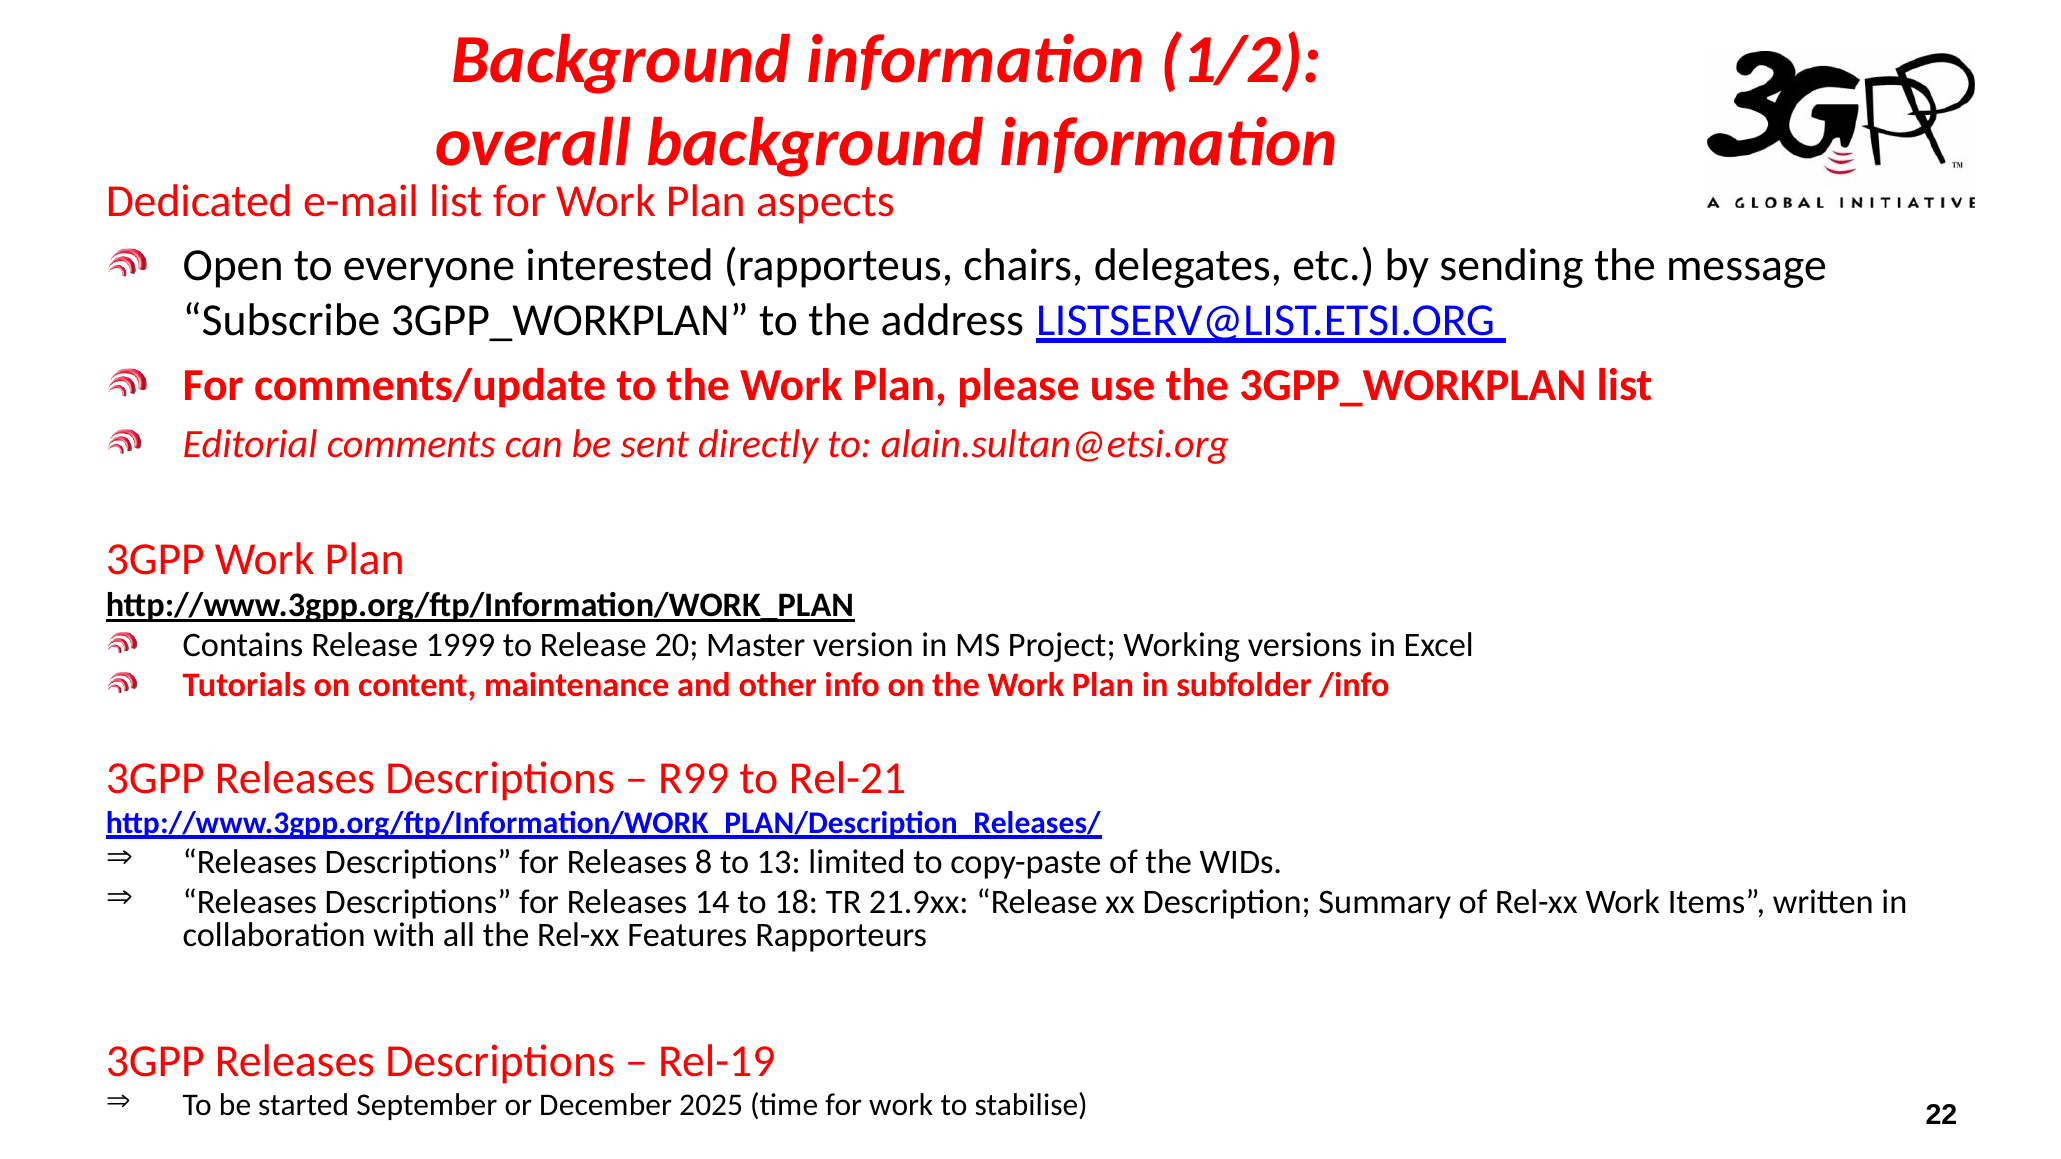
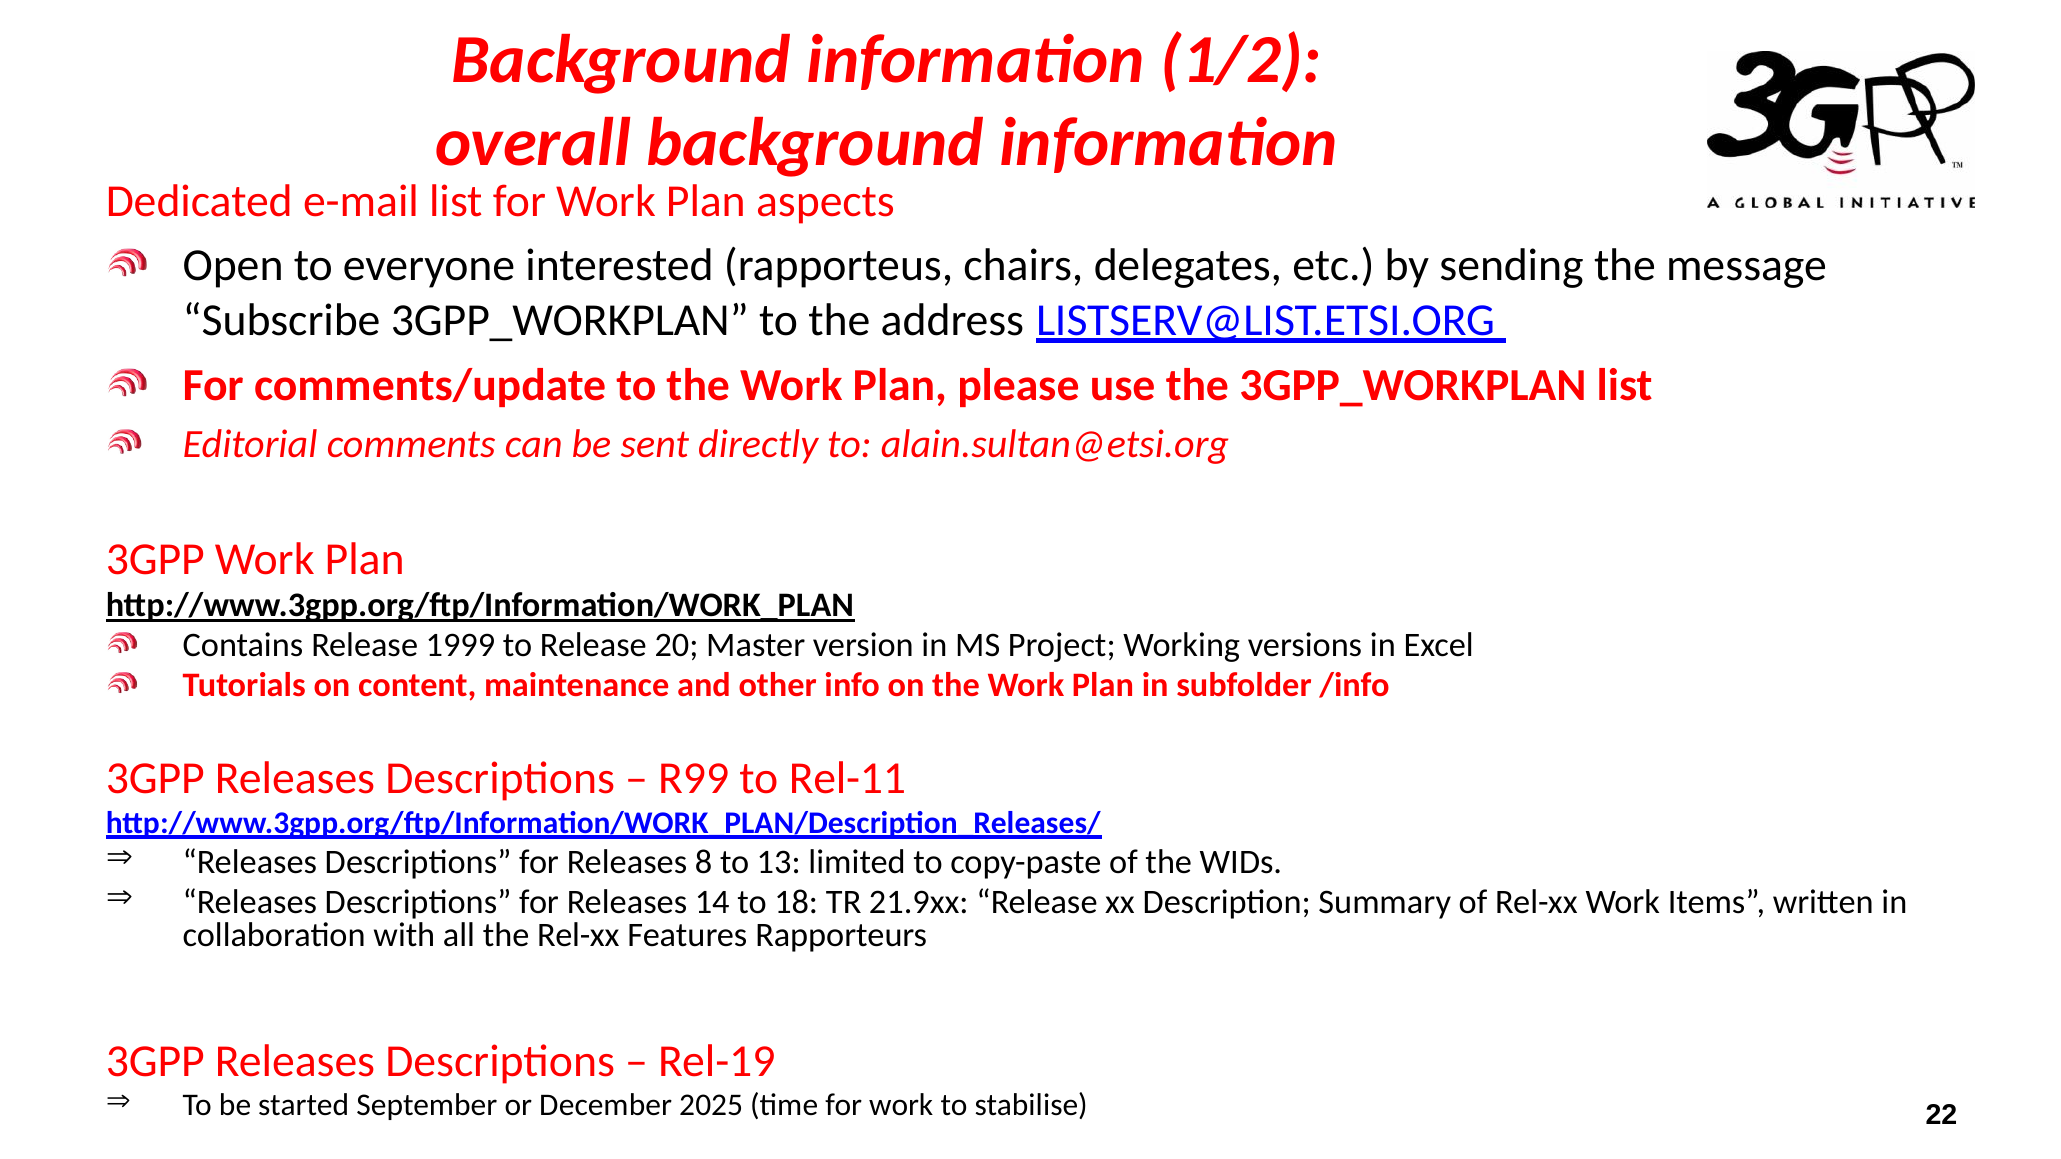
Rel-21: Rel-21 -> Rel-11 (847, 779)
